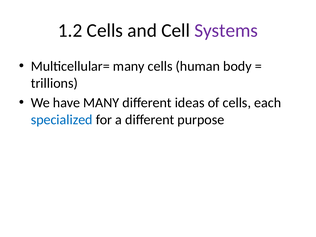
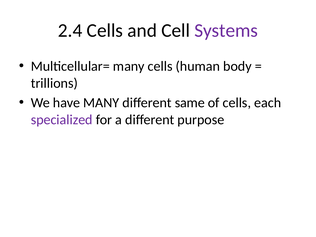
1.2: 1.2 -> 2.4 (70, 31)
ideas: ideas -> same (190, 103)
specialized colour: blue -> purple (62, 120)
